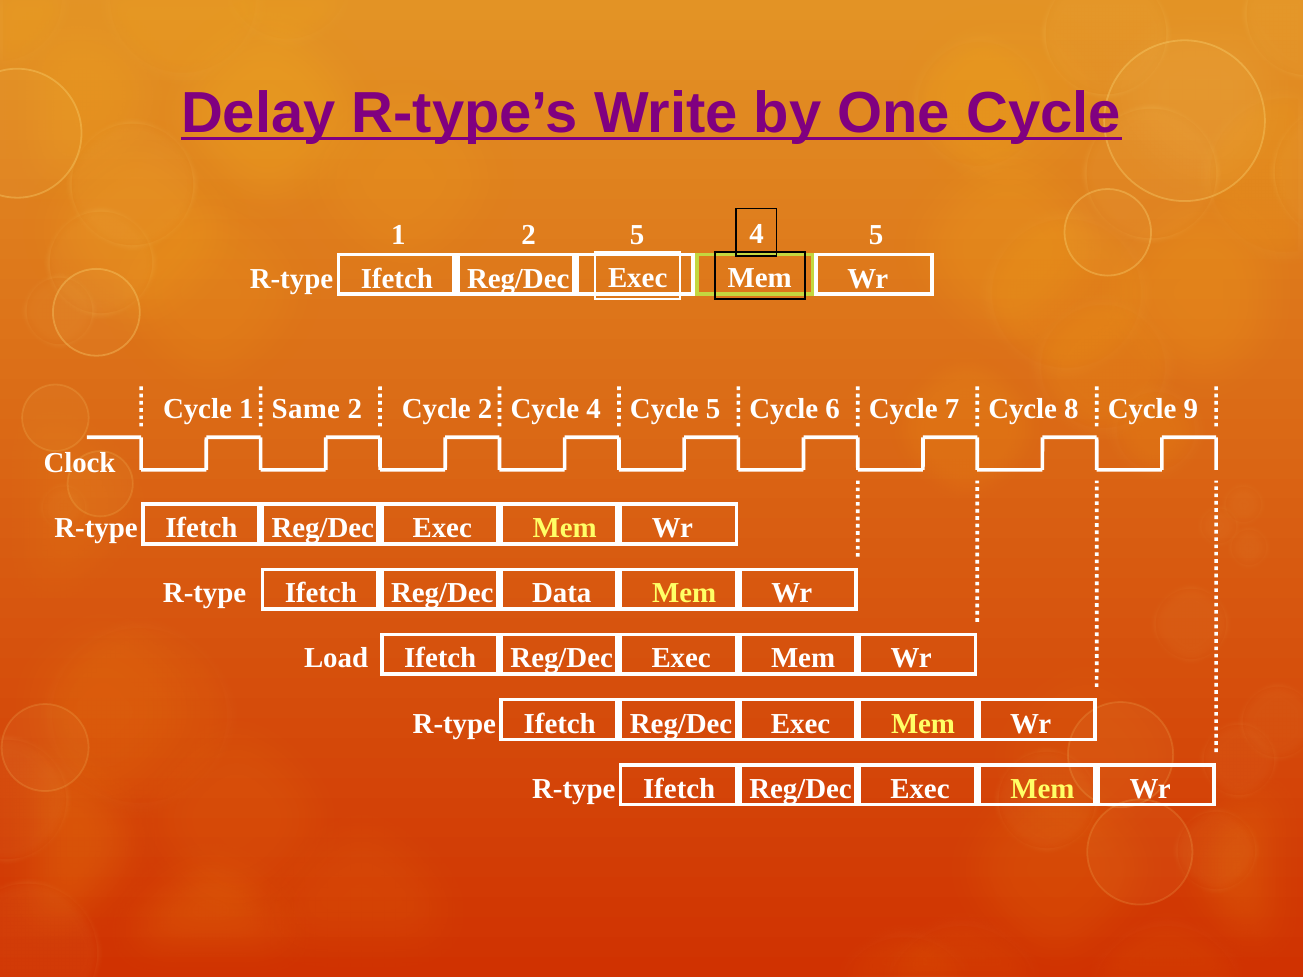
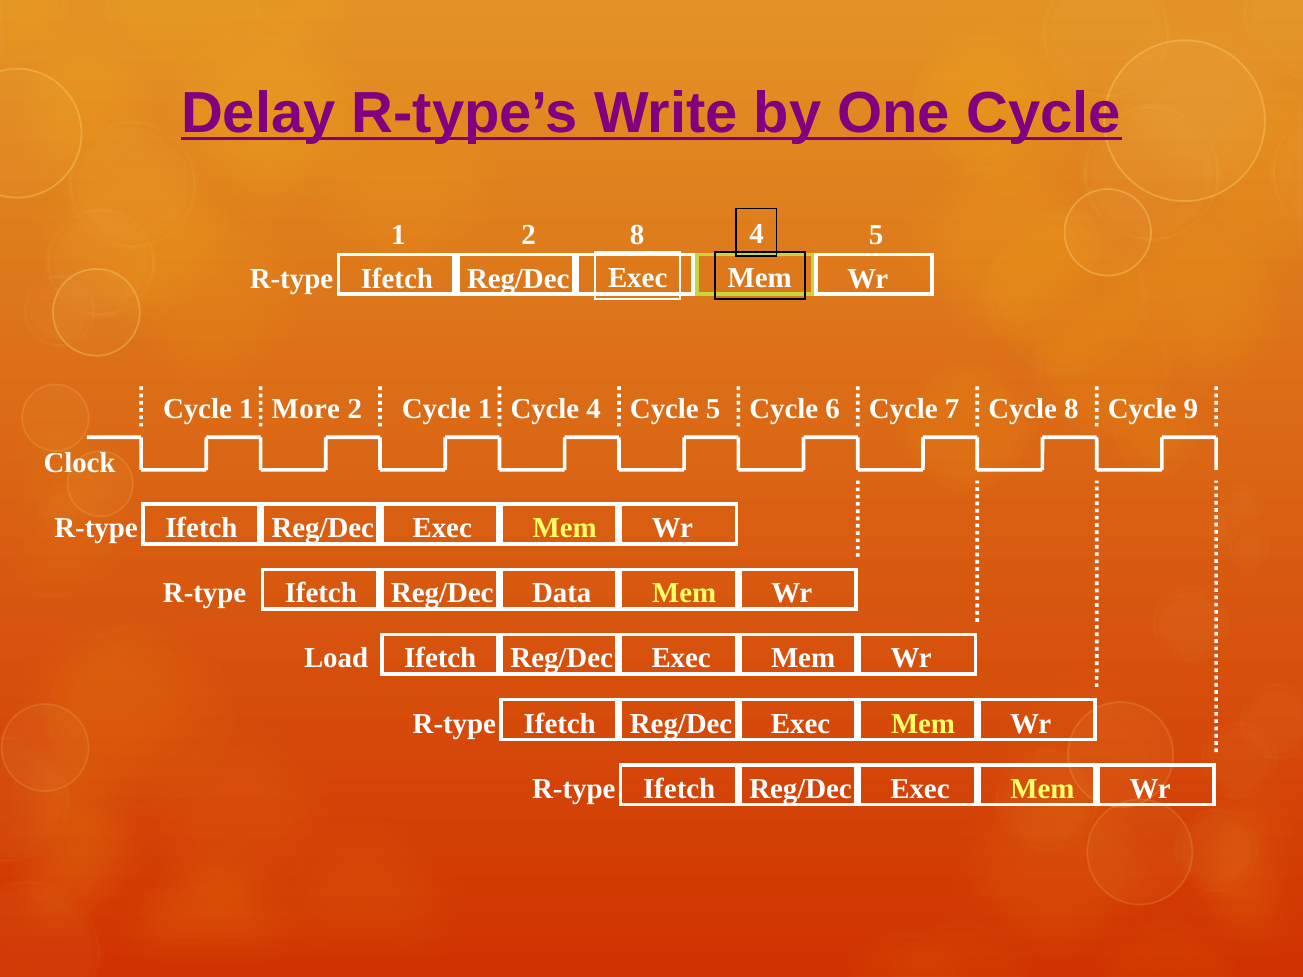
2 5: 5 -> 8 (637, 235)
Same: Same -> More (306, 409)
2 Cycle 2: 2 -> 1 (485, 409)
